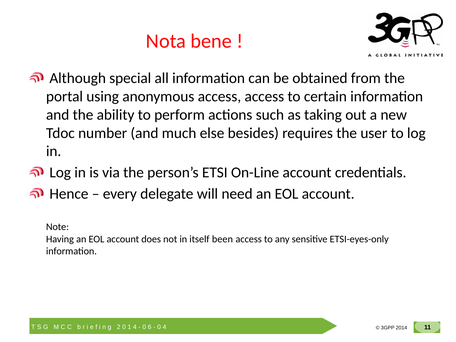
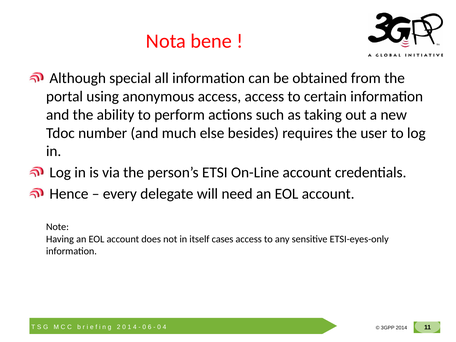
been: been -> cases (223, 239)
